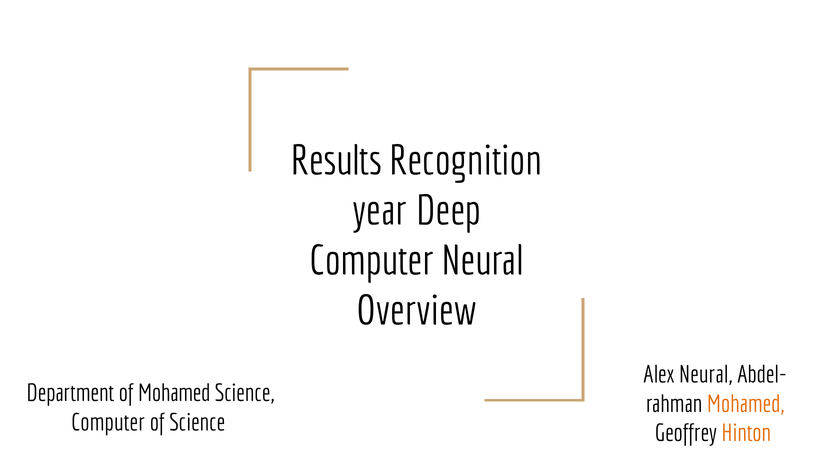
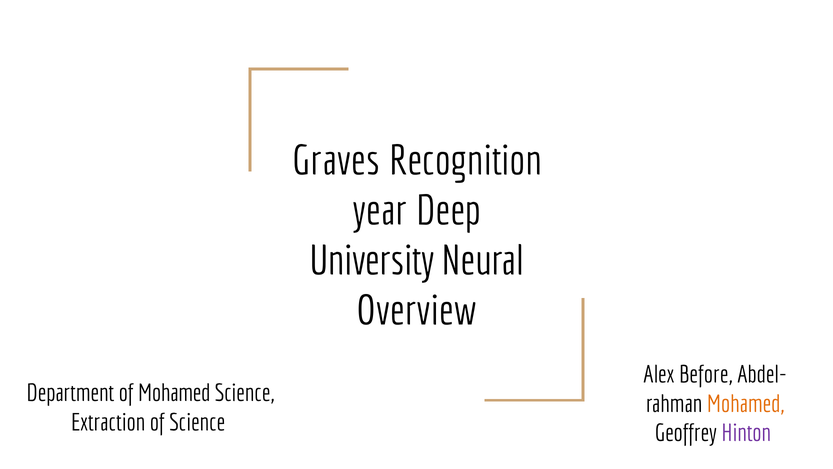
Results: Results -> Graves (336, 161)
Computer: Computer -> University (372, 261)
Alex Neural: Neural -> Before (706, 374)
Computer: Computer -> Extraction (108, 422)
Hinton colour: orange -> purple (746, 433)
